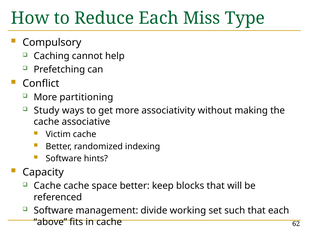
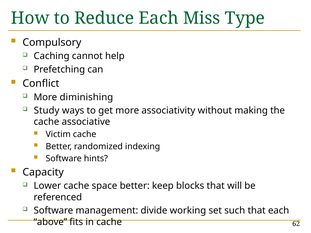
partitioning: partitioning -> diminishing (86, 97)
Cache: Cache -> Lower (47, 186)
